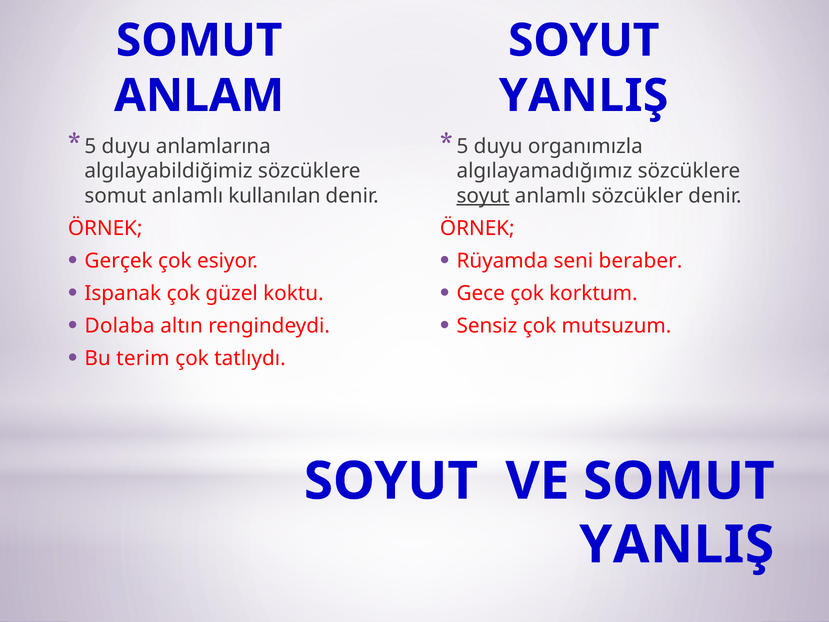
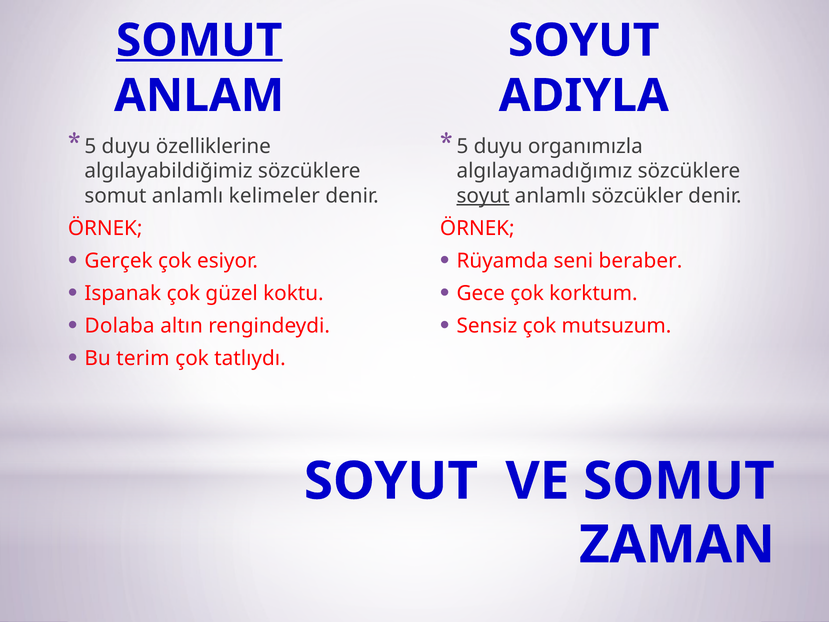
SOMUT underline: none -> present (199, 40)
YANLIŞ: YANLIŞ -> ADIYLA (584, 96)
anlamlarına: anlamlarına -> özelliklerine (213, 146)
kullanılan: kullanılan -> kelimeler (274, 196)
YANLIŞ: YANLIŞ -> ZAMAN (677, 545)
